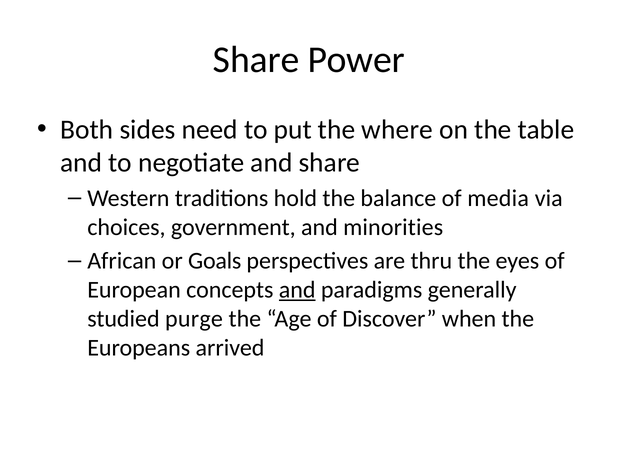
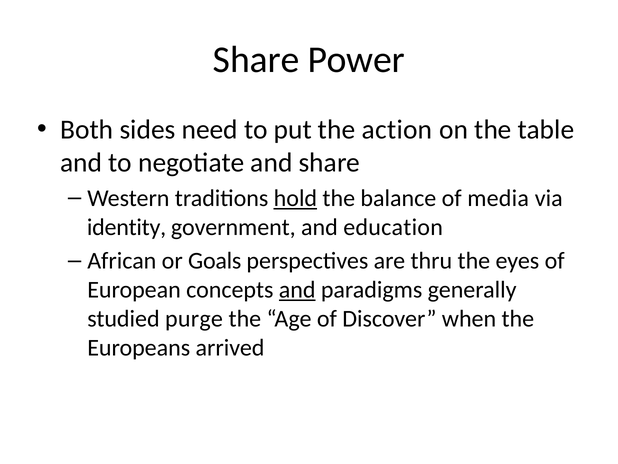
where: where -> action (397, 130)
hold underline: none -> present (295, 198)
choices: choices -> identity (127, 227)
minorities: minorities -> education (393, 227)
